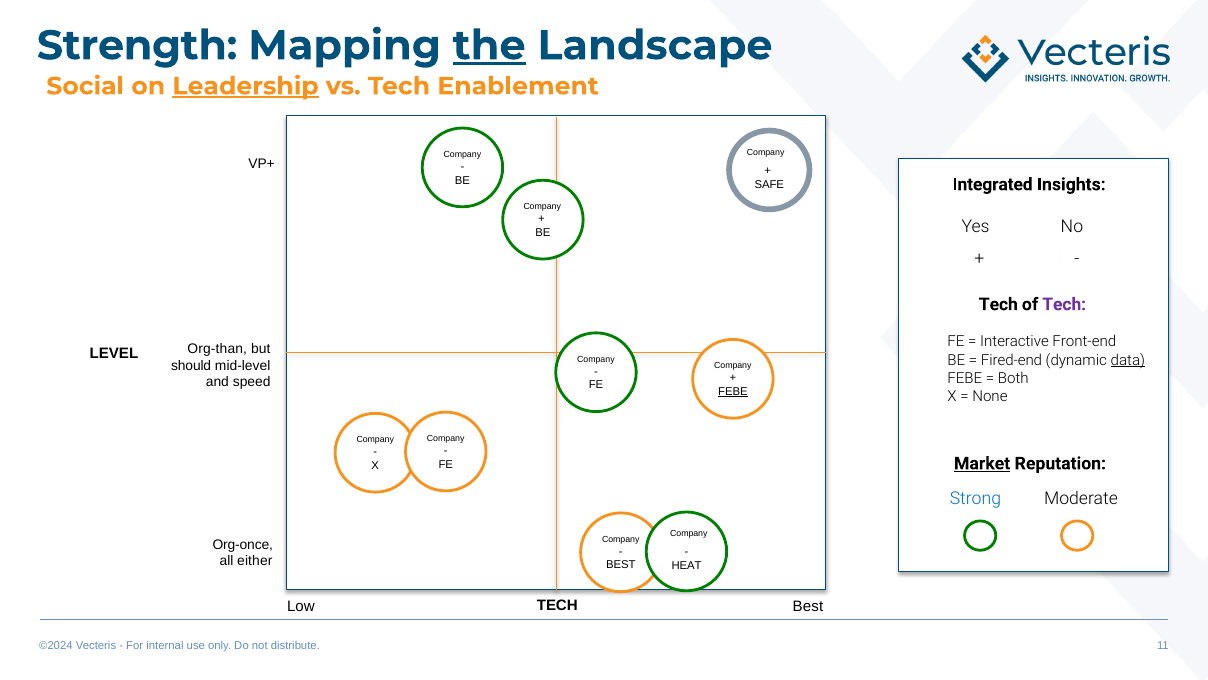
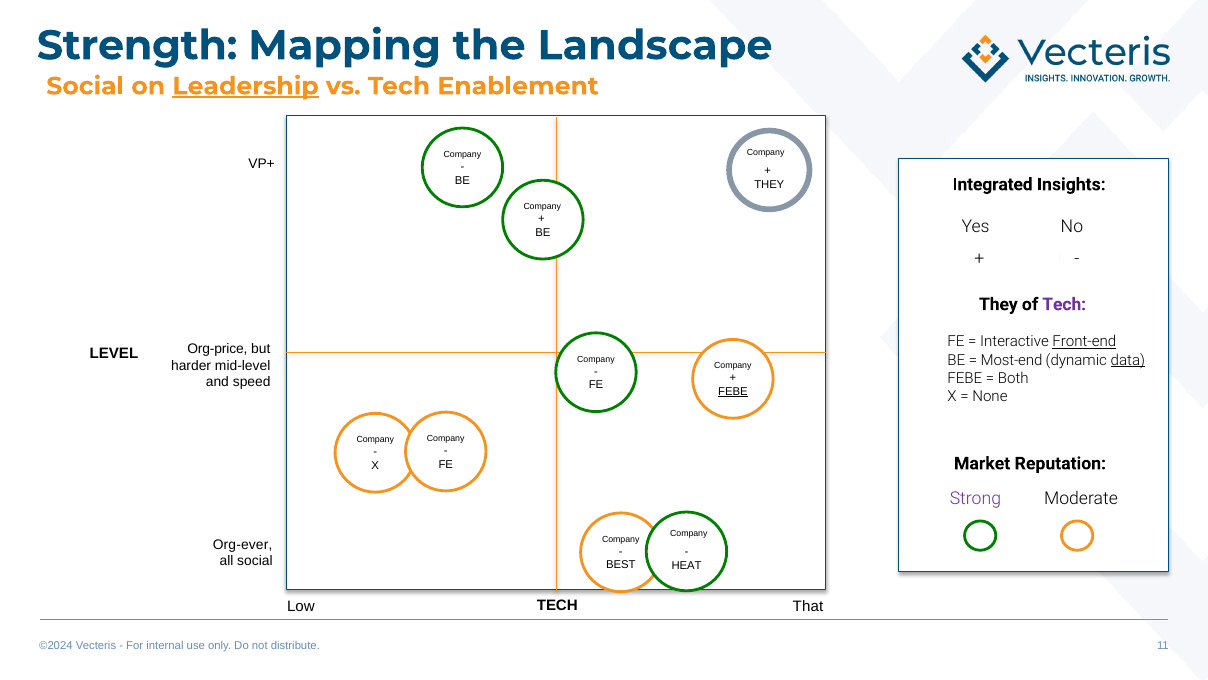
the underline: present -> none (489, 46)
SAFE: SAFE -> THEY (769, 184)
Tech: Tech -> They (998, 304)
Front-end underline: none -> present (1084, 342)
Org-than: Org-than -> Org-price (217, 349)
Fired-end: Fired-end -> Most-end (1012, 360)
should: should -> harder (191, 365)
Market underline: present -> none (982, 463)
Strong colour: blue -> purple (975, 498)
Org-once: Org-once -> Org-ever (243, 544)
all either: either -> social (255, 561)
Low Best: Best -> That (808, 606)
